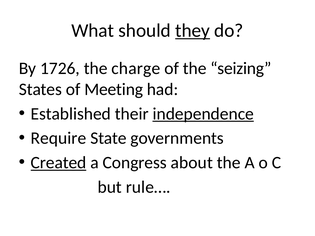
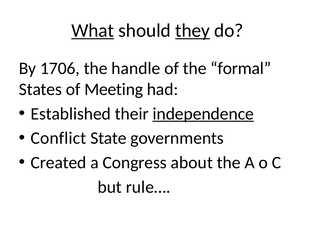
What underline: none -> present (93, 30)
1726: 1726 -> 1706 (60, 68)
charge: charge -> handle (136, 68)
seizing: seizing -> formal (241, 68)
Require: Require -> Conflict (58, 138)
Created underline: present -> none (59, 163)
